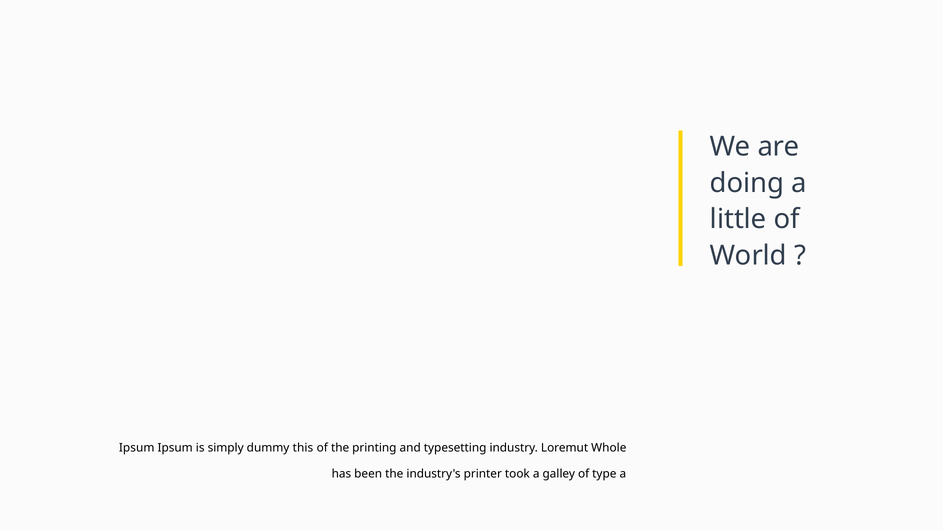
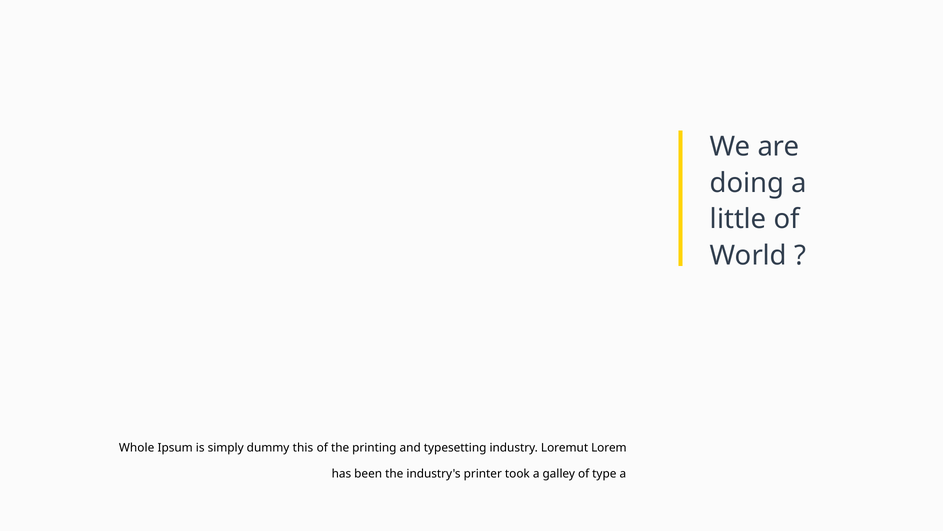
Ipsum: Ipsum -> Whole (137, 447)
Whole: Whole -> Lorem (609, 447)
